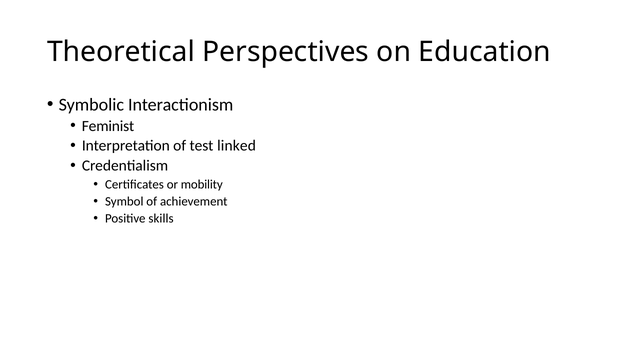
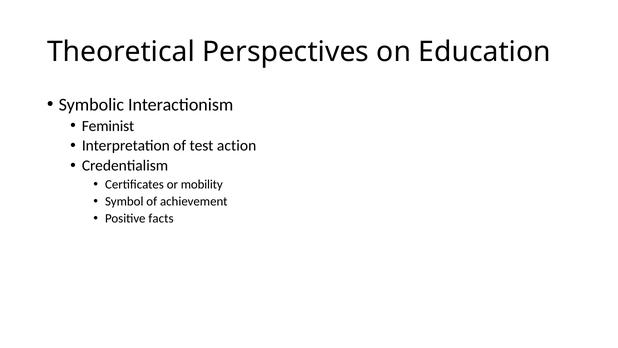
linked: linked -> action (237, 146)
skills: skills -> facts (161, 218)
